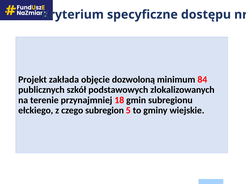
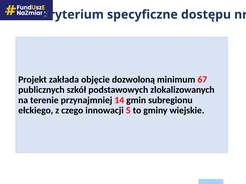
84: 84 -> 67 (202, 80)
18: 18 -> 14 (119, 100)
subregion: subregion -> innowacji (105, 111)
